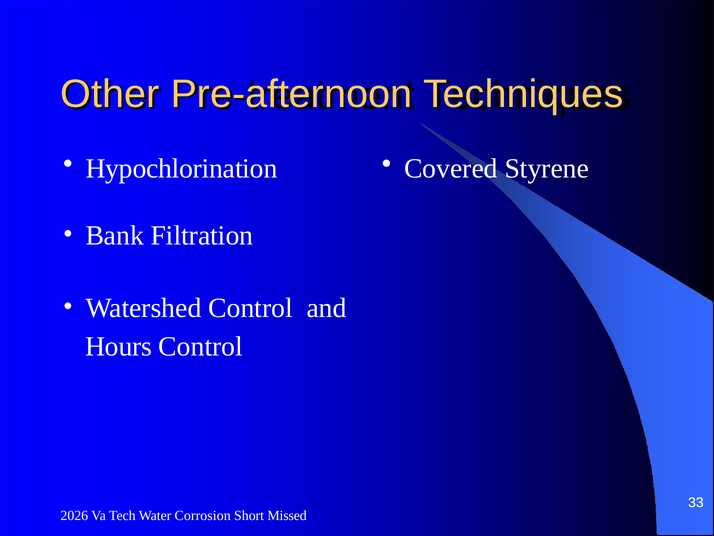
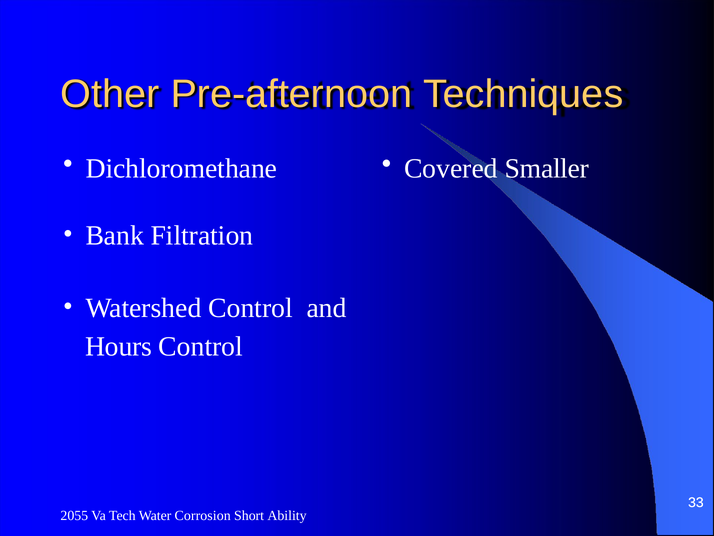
Hypochlorination: Hypochlorination -> Dichloromethane (181, 169)
Styrene: Styrene -> Smaller (547, 169)
2026: 2026 -> 2055 (74, 515)
Missed: Missed -> Ability (287, 515)
